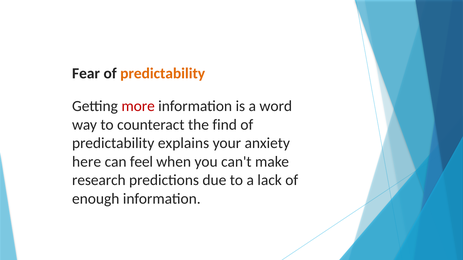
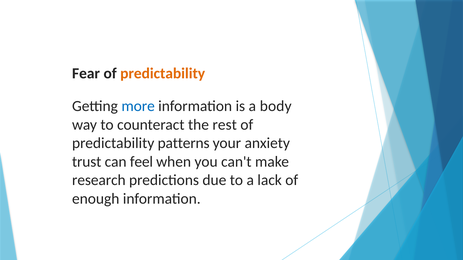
more colour: red -> blue (138, 106)
word: word -> body (276, 106)
find: find -> rest (225, 125)
explains: explains -> patterns (184, 143)
here: here -> trust (87, 162)
